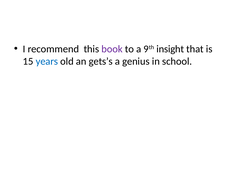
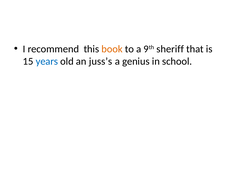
book colour: purple -> orange (112, 49)
insight: insight -> sheriff (170, 49)
gets’s: gets’s -> juss’s (101, 62)
